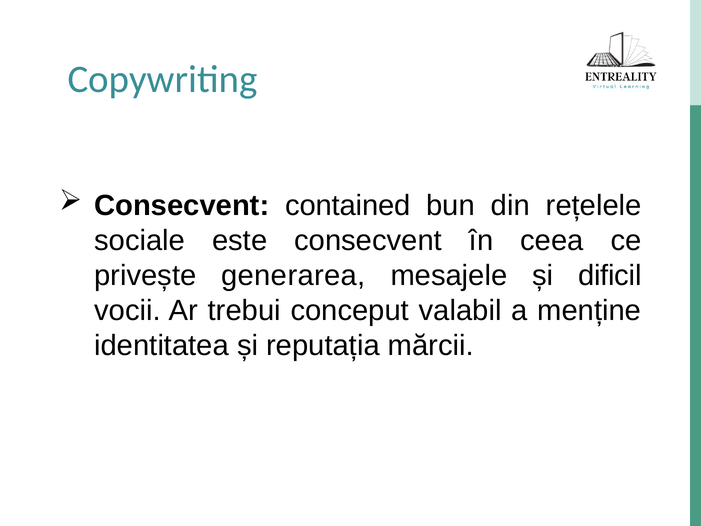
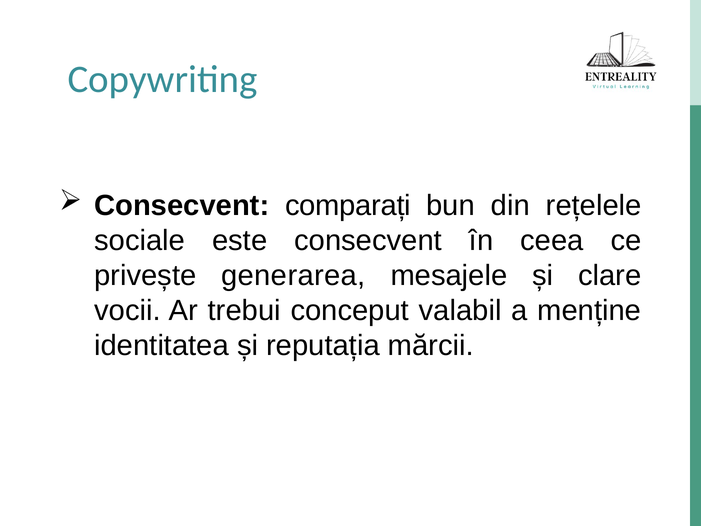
contained: contained -> comparați (348, 205)
dificil: dificil -> clare (610, 276)
